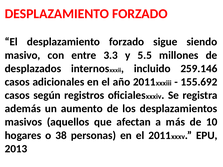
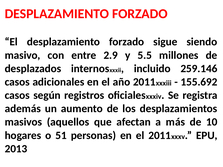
3.3: 3.3 -> 2.9 (111, 55)
38: 38 -> 51 (61, 136)
